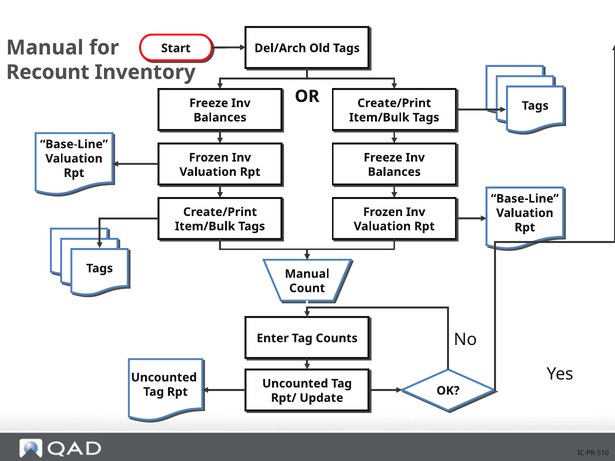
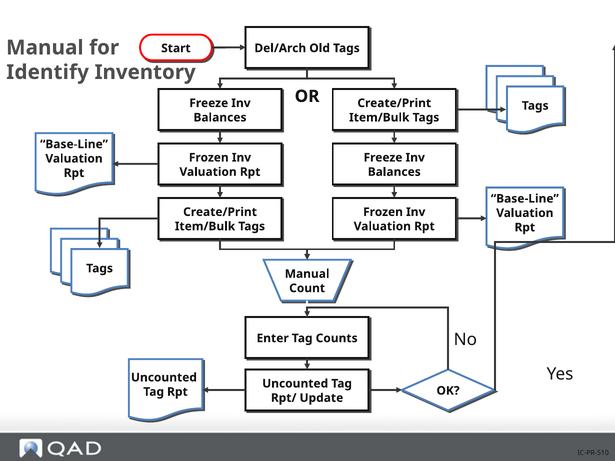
Recount: Recount -> Identify (48, 72)
